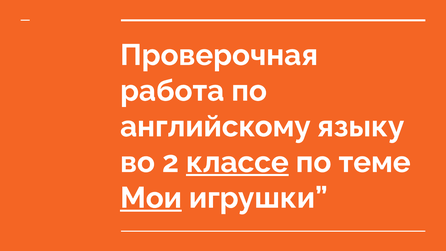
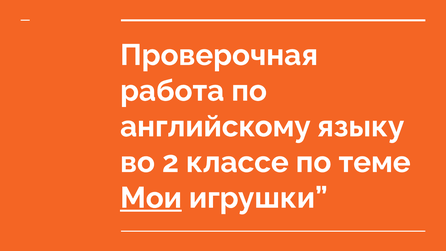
классе underline: present -> none (237, 162)
